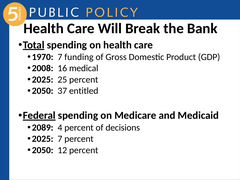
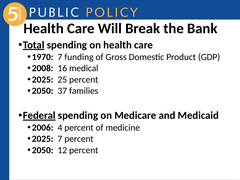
entitled: entitled -> families (84, 91)
2089: 2089 -> 2006 (43, 128)
decisions: decisions -> medicine (123, 128)
